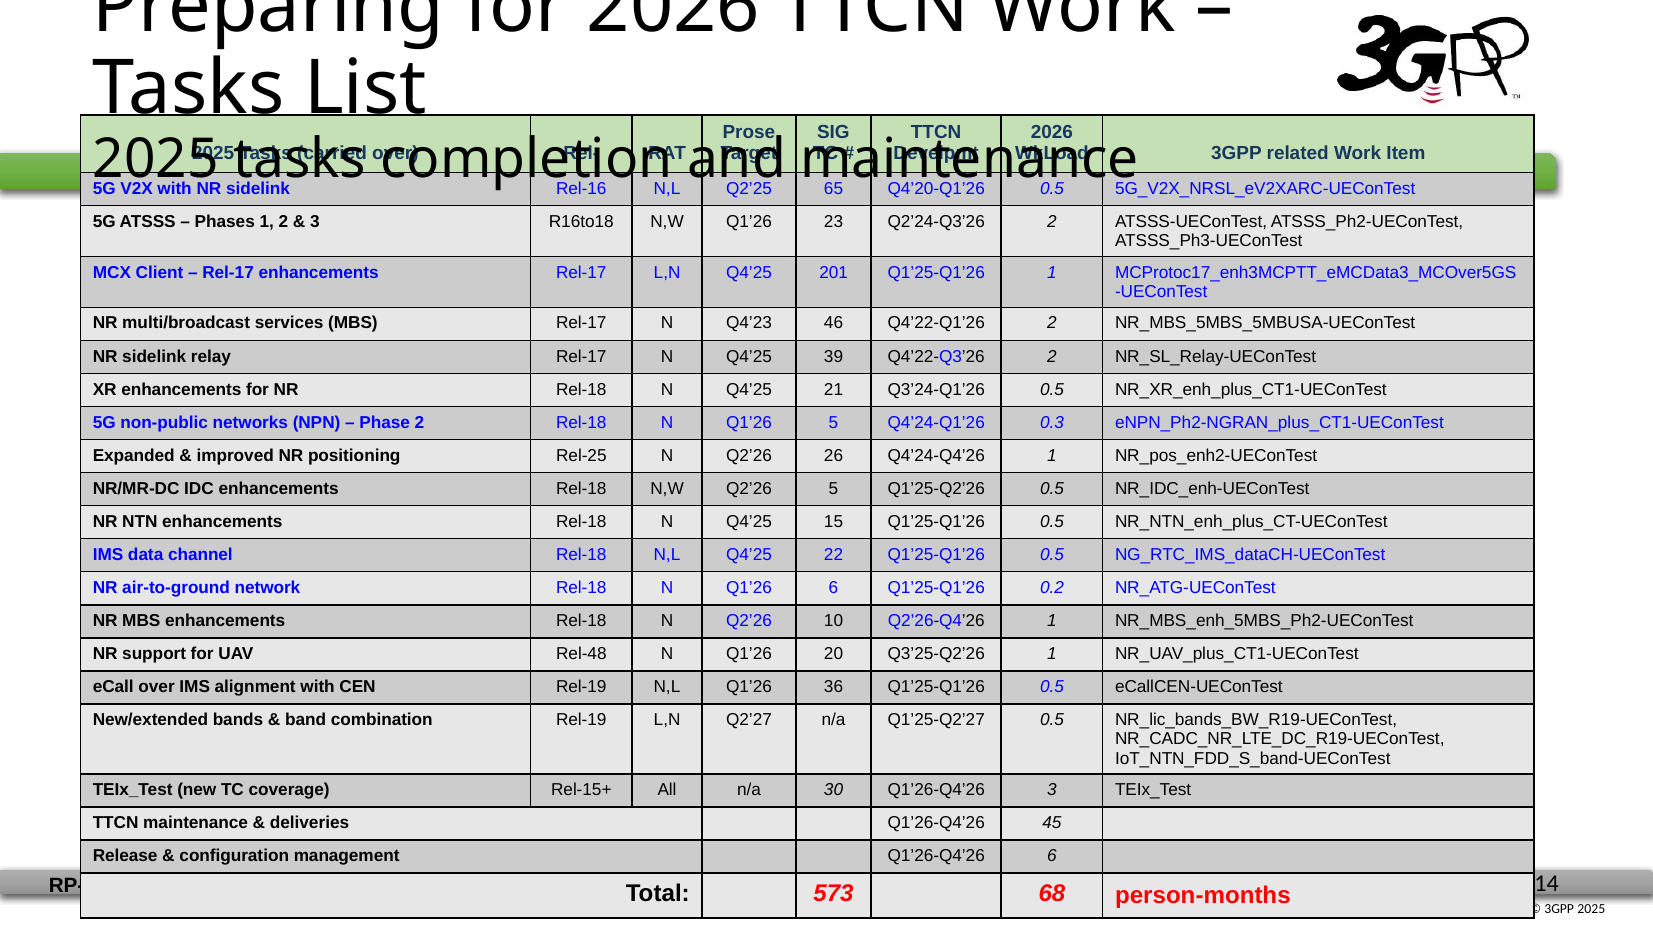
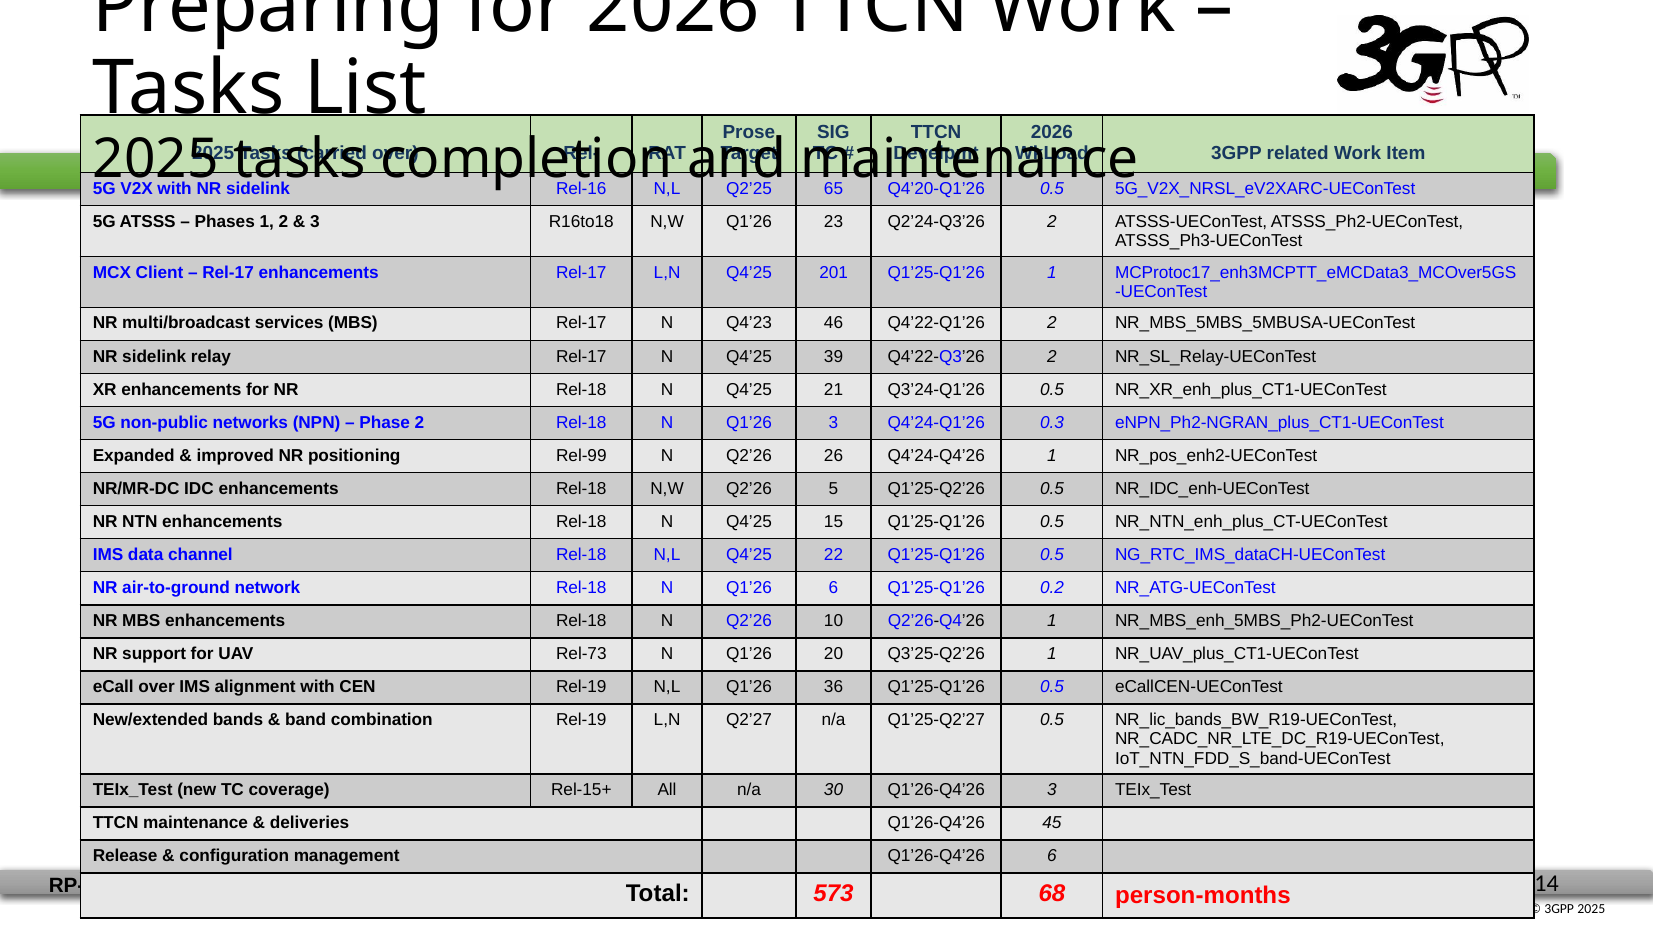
Q1’26 5: 5 -> 3 (834, 422)
Rel-25: Rel-25 -> Rel-99 (581, 455)
Rel-48: Rel-48 -> Rel-73 (581, 654)
